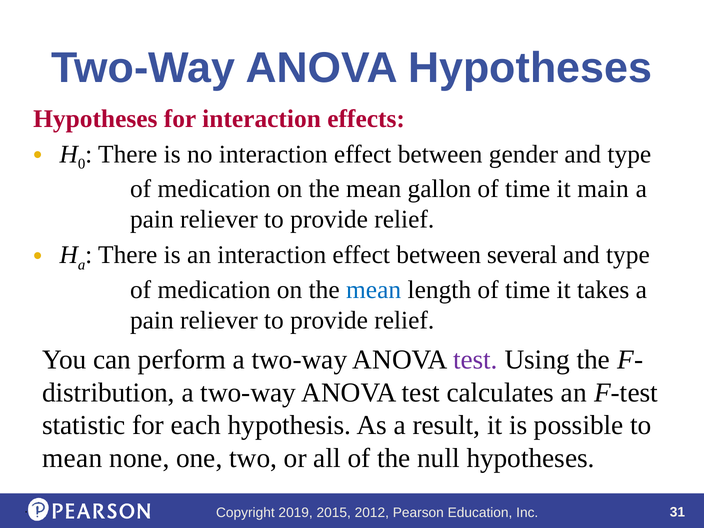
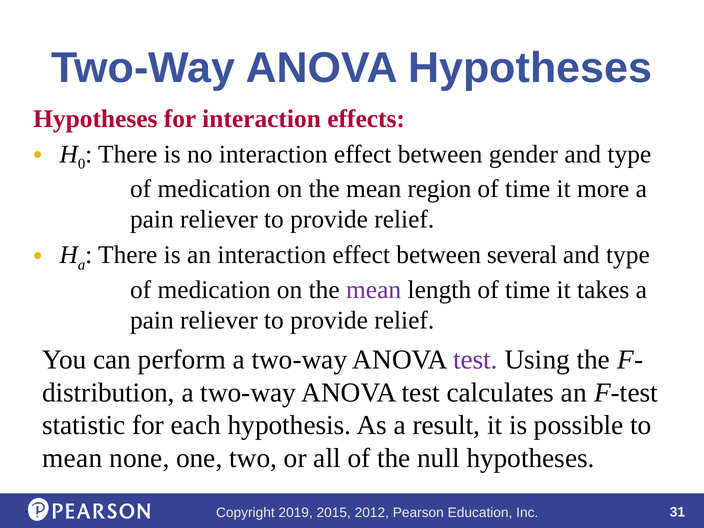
gallon: gallon -> region (439, 189)
main: main -> more (603, 189)
mean colour: blue -> purple (374, 290)
